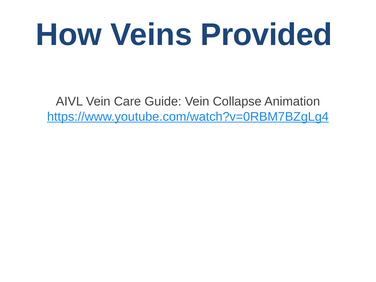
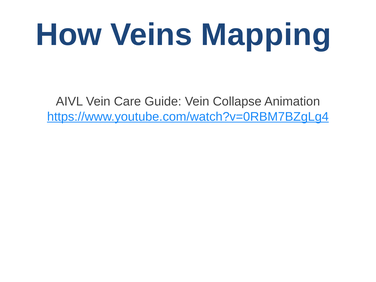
Provided: Provided -> Mapping (266, 35)
